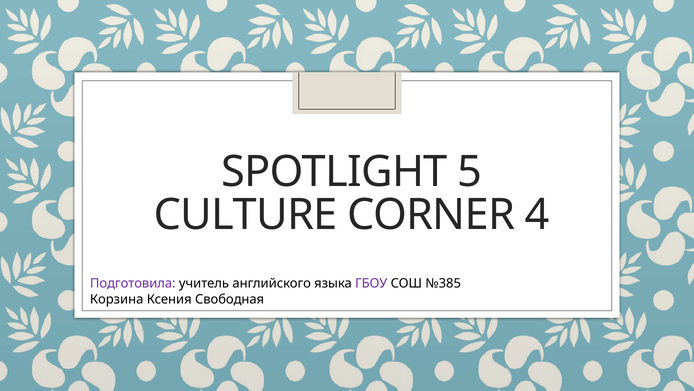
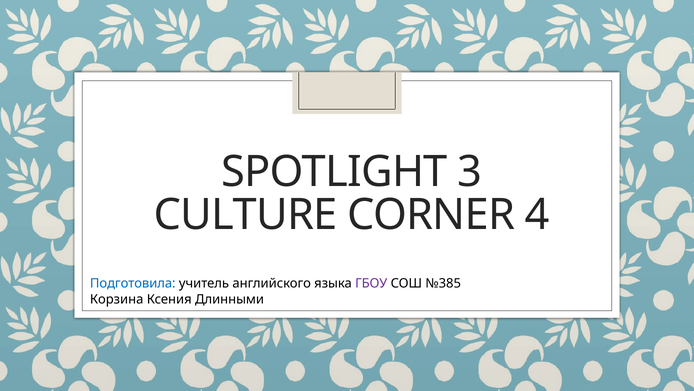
5: 5 -> 3 (470, 171)
Подготовила colour: purple -> blue (133, 283)
Свободная: Свободная -> Длинными (230, 299)
